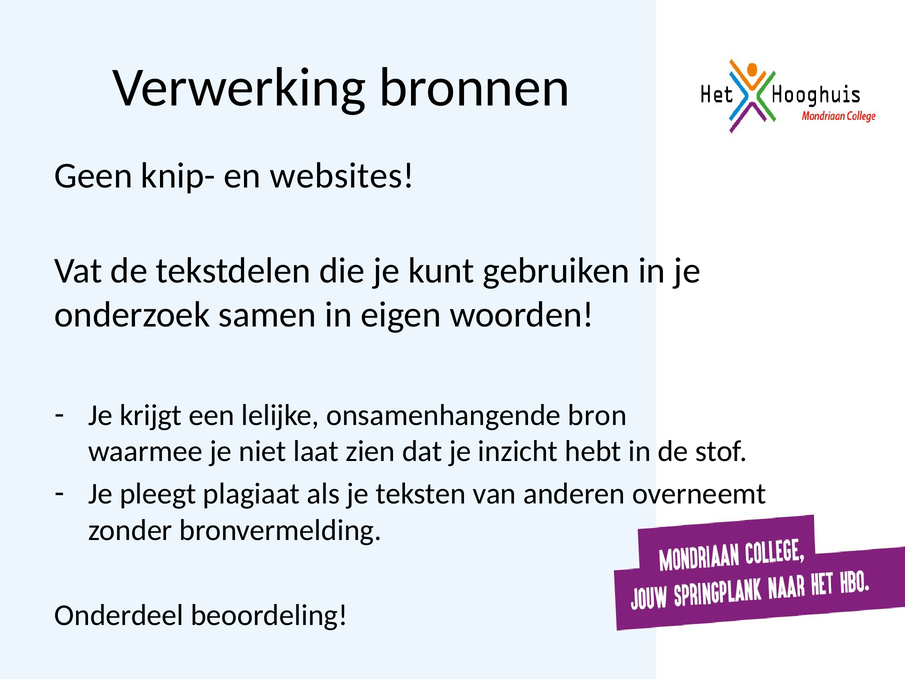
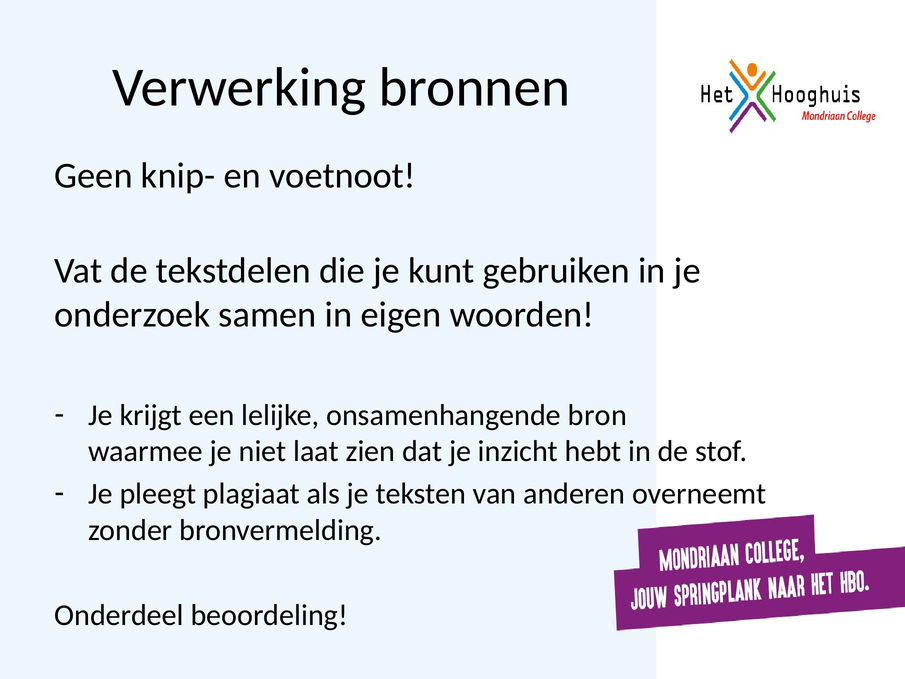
websites: websites -> voetnoot (342, 176)
